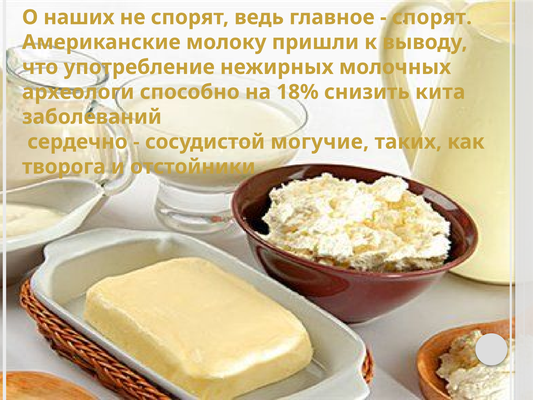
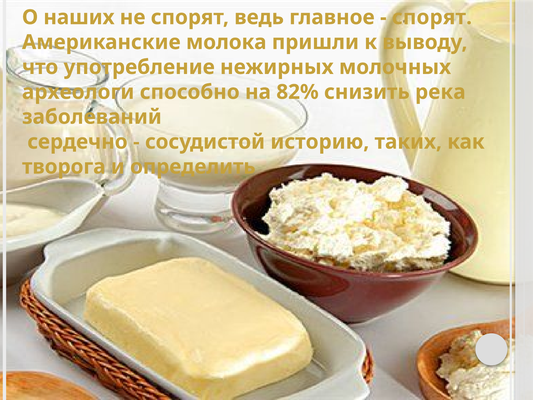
молоку: молоку -> молока (226, 42)
18%: 18% -> 82% (297, 92)
кита: кита -> река (440, 92)
могучие: могучие -> историю (320, 142)
отстойники: отстойники -> определить (193, 167)
